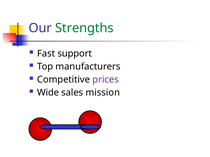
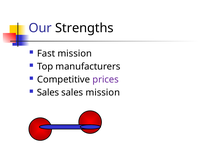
Strengths colour: green -> black (84, 28)
Fast support: support -> mission (75, 54)
Wide: Wide -> Sales (48, 93)
